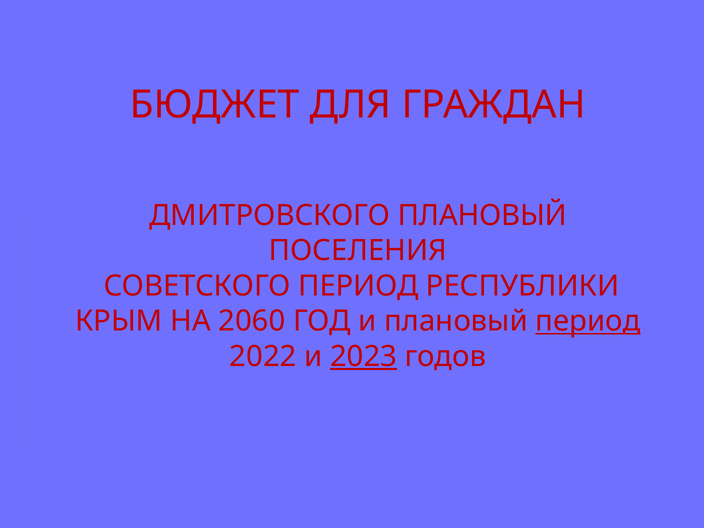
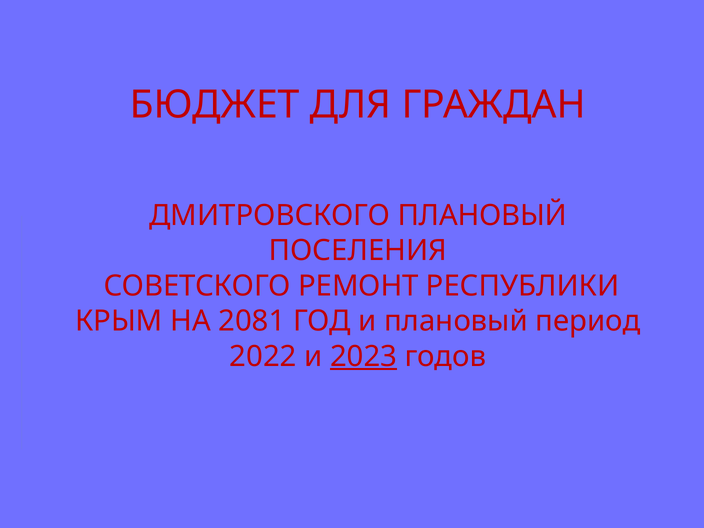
СОВЕТСКОГО ПЕРИОД: ПЕРИОД -> РЕМОНТ (358, 286)
2060: 2060 -> 2081 (252, 321)
период underline: present -> none (588, 321)
